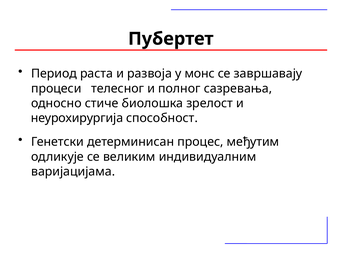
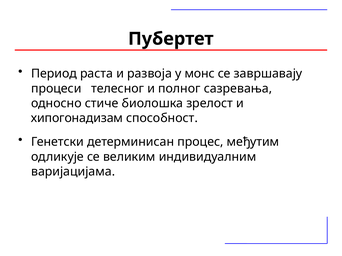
неурохирургија: неурохирургија -> хипогонадизам (77, 118)
